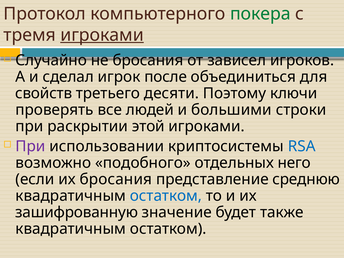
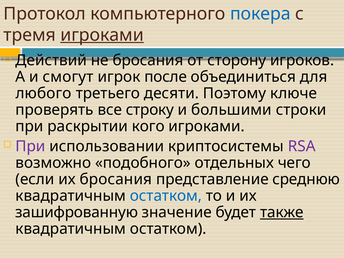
покера colour: green -> blue (260, 14)
Случайно: Случайно -> Действий (51, 60)
зависел: зависел -> сторону (237, 60)
сделал: сделал -> смогут (68, 77)
свойств: свойств -> любого (44, 93)
ключи: ключи -> ключе (294, 93)
людей: людей -> строку (150, 110)
этой: этой -> кого (148, 126)
RSA colour: blue -> purple (302, 146)
него: него -> чего (294, 163)
также underline: none -> present (282, 212)
